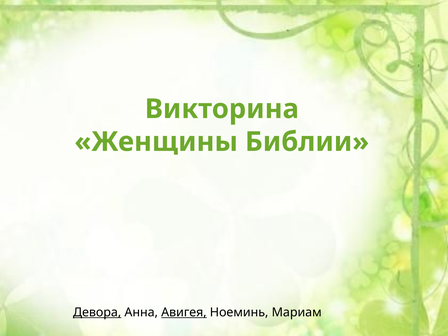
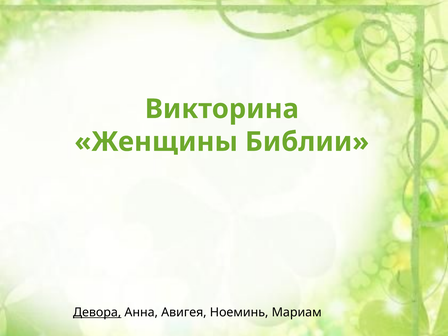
Авигея underline: present -> none (184, 312)
